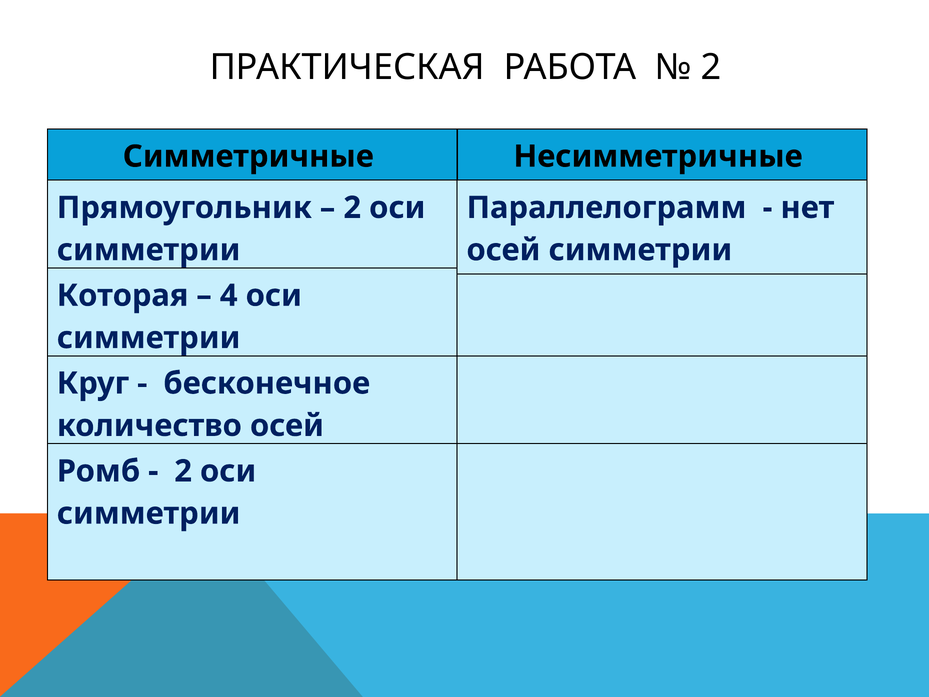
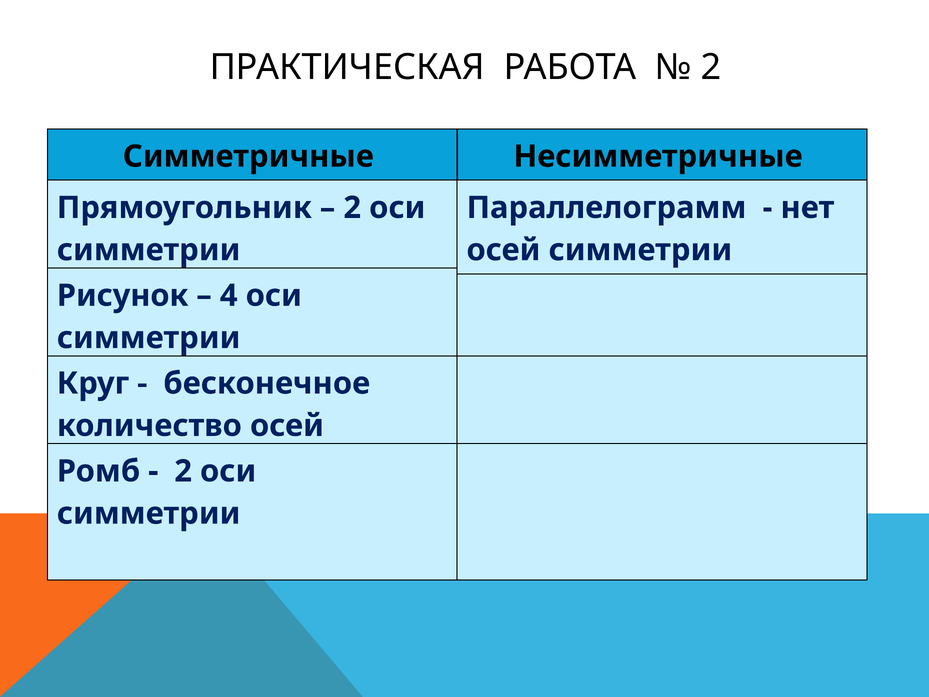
Которая: Которая -> Рисунок (123, 295)
